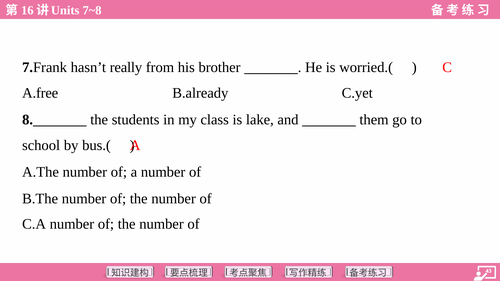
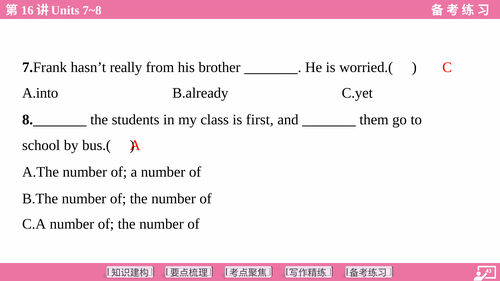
A.free: A.free -> A.into (40, 93)
lake: lake -> first (260, 120)
